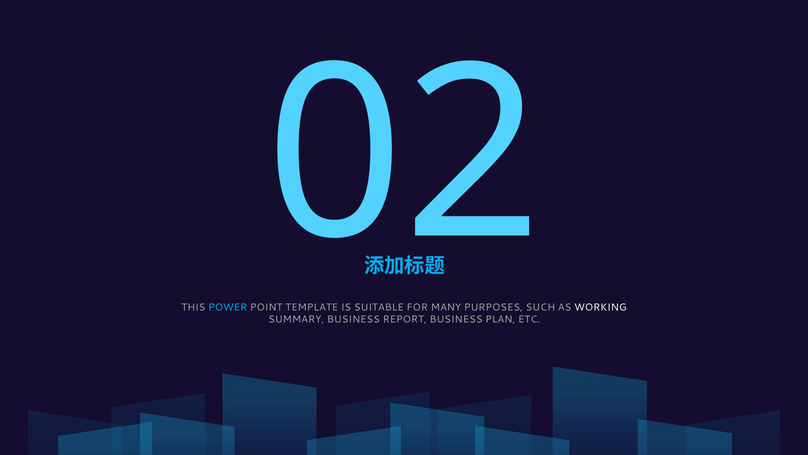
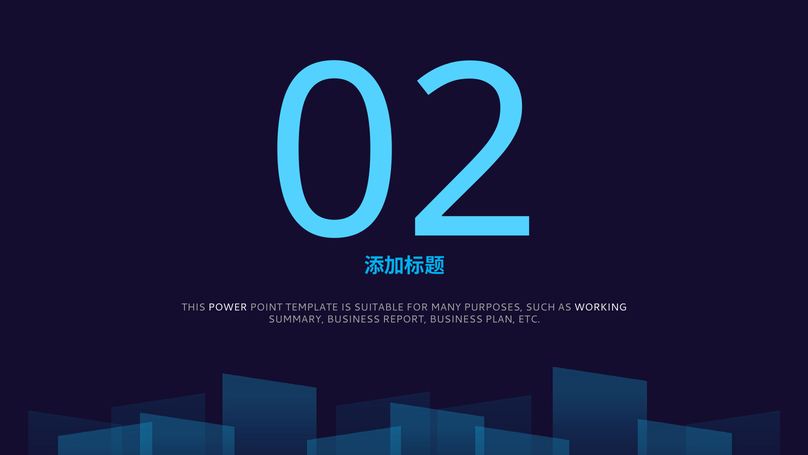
POWER colour: light blue -> white (228, 307)
